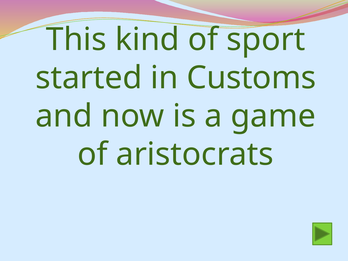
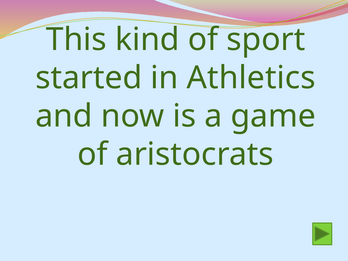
Customs: Customs -> Athletics (251, 78)
